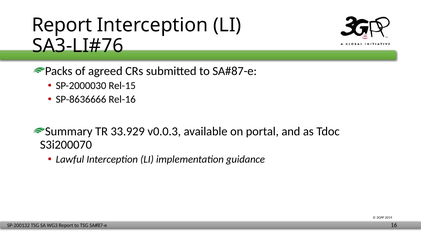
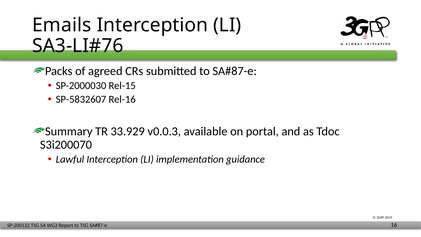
Report: Report -> Emails (62, 25)
SP-8636666: SP-8636666 -> SP-5832607 (81, 99)
